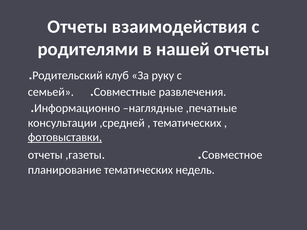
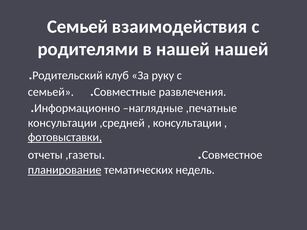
Отчеты: Отчеты -> Семьей (78, 27)
нашей отчеты: отчеты -> нашей (241, 49)
тематических: тематических -> консультации (187, 123)
планирование underline: none -> present (65, 170)
